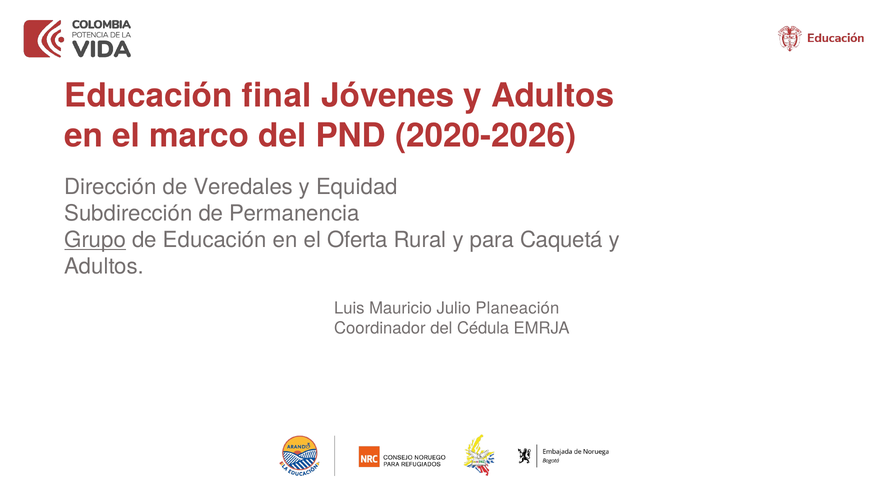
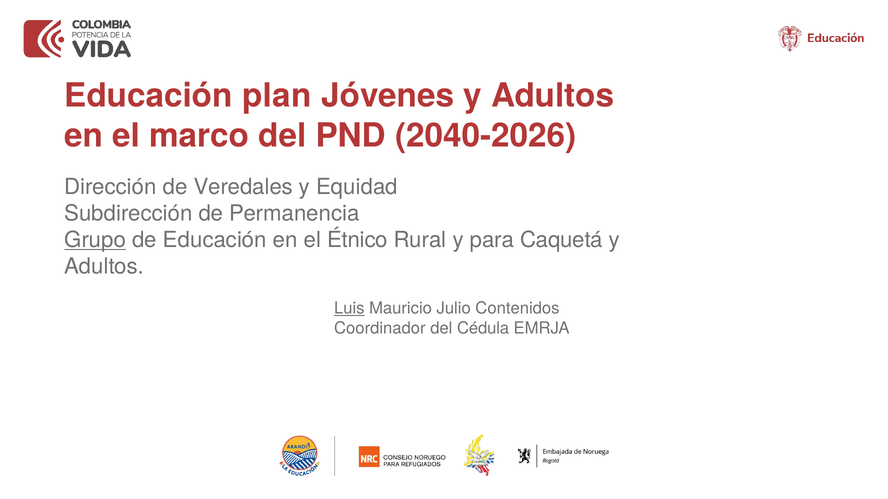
final: final -> plan (277, 96)
2020-2026: 2020-2026 -> 2040-2026 (486, 136)
Oferta: Oferta -> Étnico (357, 240)
Luis underline: none -> present (349, 309)
Planeación: Planeación -> Contenidos (517, 309)
